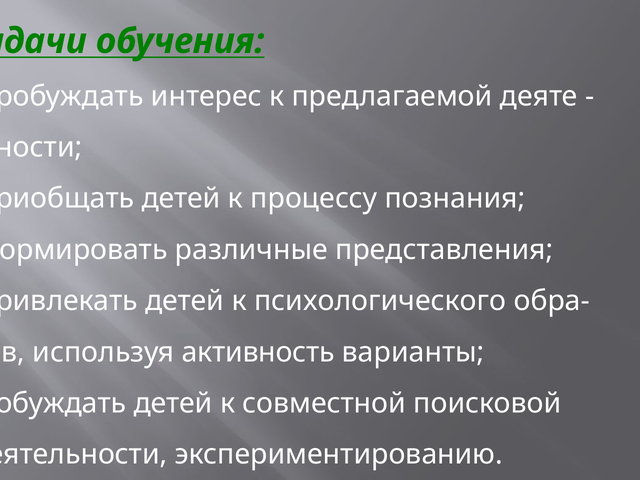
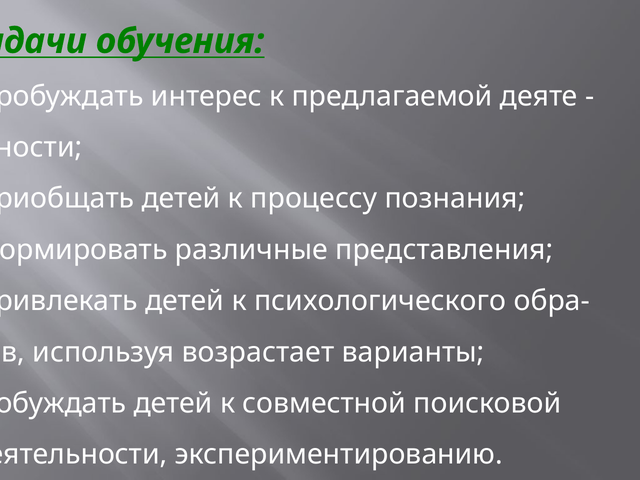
активность: активность -> возрастает (258, 352)
